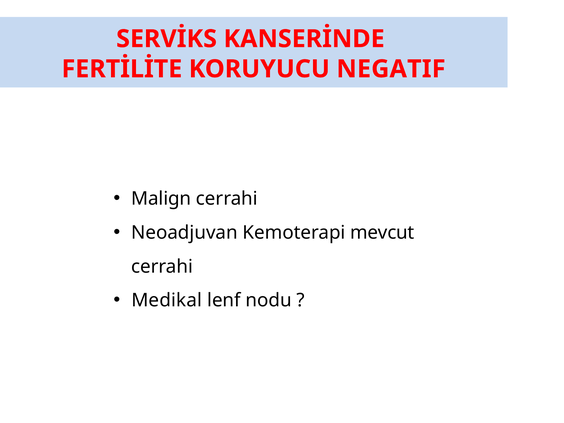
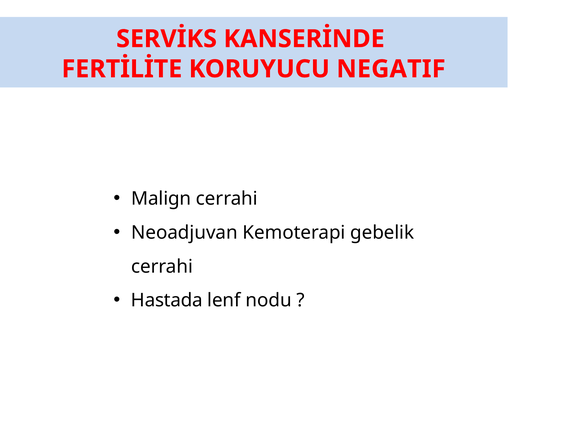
mevcut: mevcut -> gebelik (382, 233)
Medikal: Medikal -> Hastada (167, 300)
